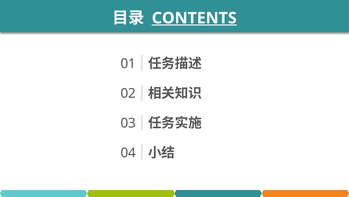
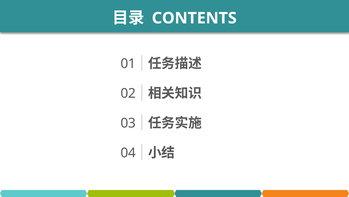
CONTENTS underline: present -> none (194, 18)
